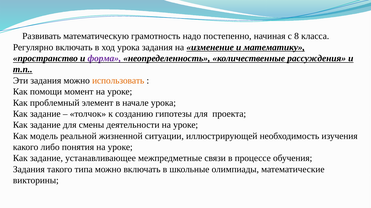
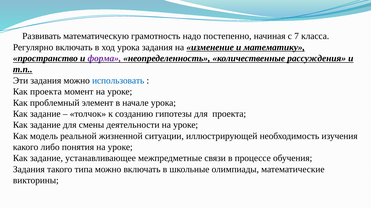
8: 8 -> 7 (297, 36)
использовать colour: orange -> blue (118, 81)
Как помощи: помощи -> проекта (46, 92)
